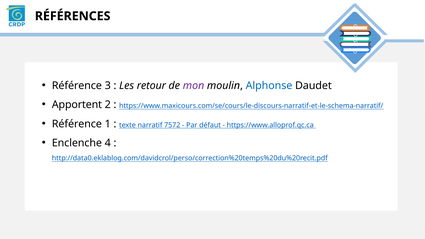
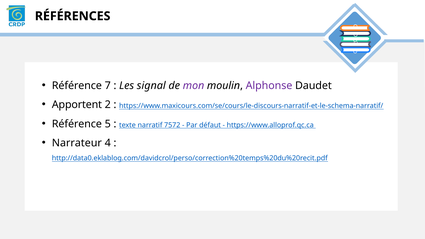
3: 3 -> 7 (108, 86)
retour: retour -> signal (151, 86)
Alphonse colour: blue -> purple (269, 86)
1: 1 -> 5 (108, 124)
Enclenche: Enclenche -> Narrateur (77, 143)
